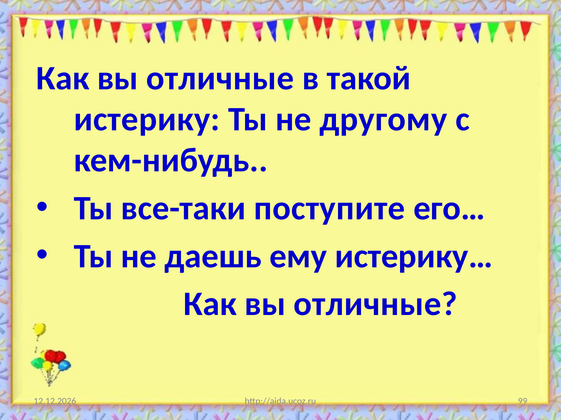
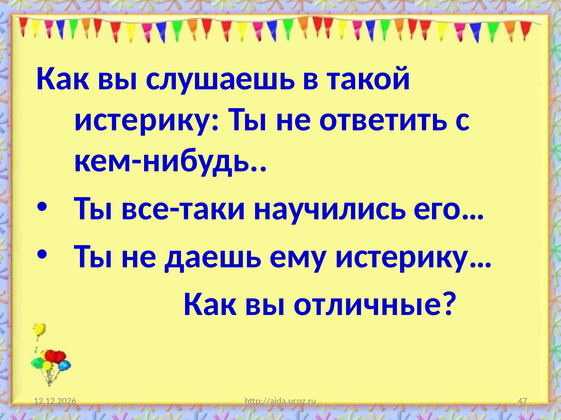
отличные: отличные -> слушаешь (221, 78)
другому: другому -> ответить (383, 119)
поступите: поступите -> научились (330, 209)
99: 99 -> 47 (523, 402)
